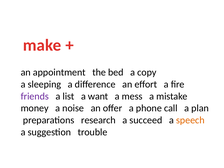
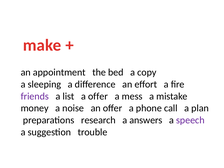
a want: want -> offer (98, 96)
succeed: succeed -> answers (146, 120)
speech colour: orange -> purple (190, 120)
